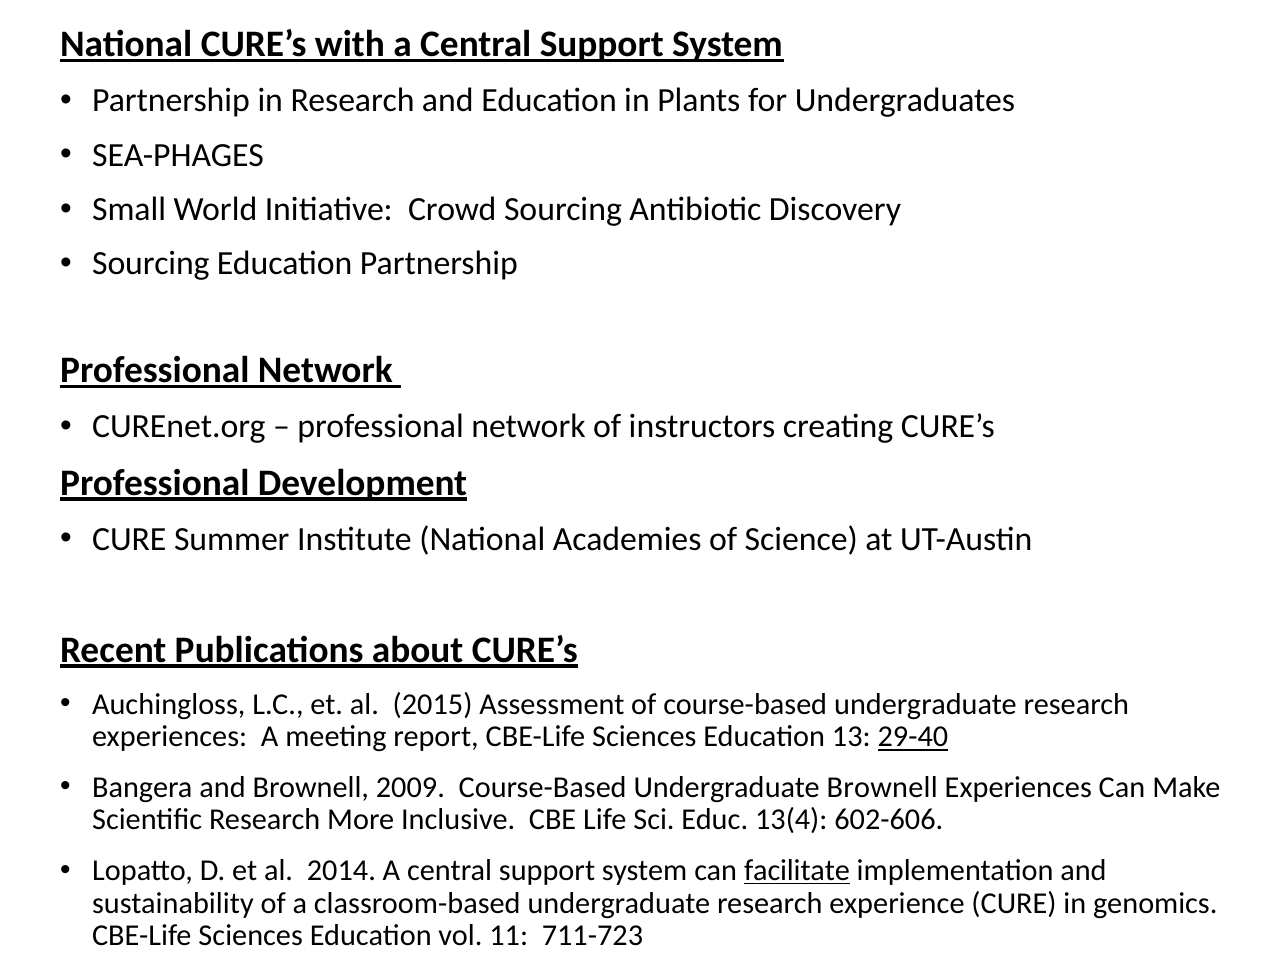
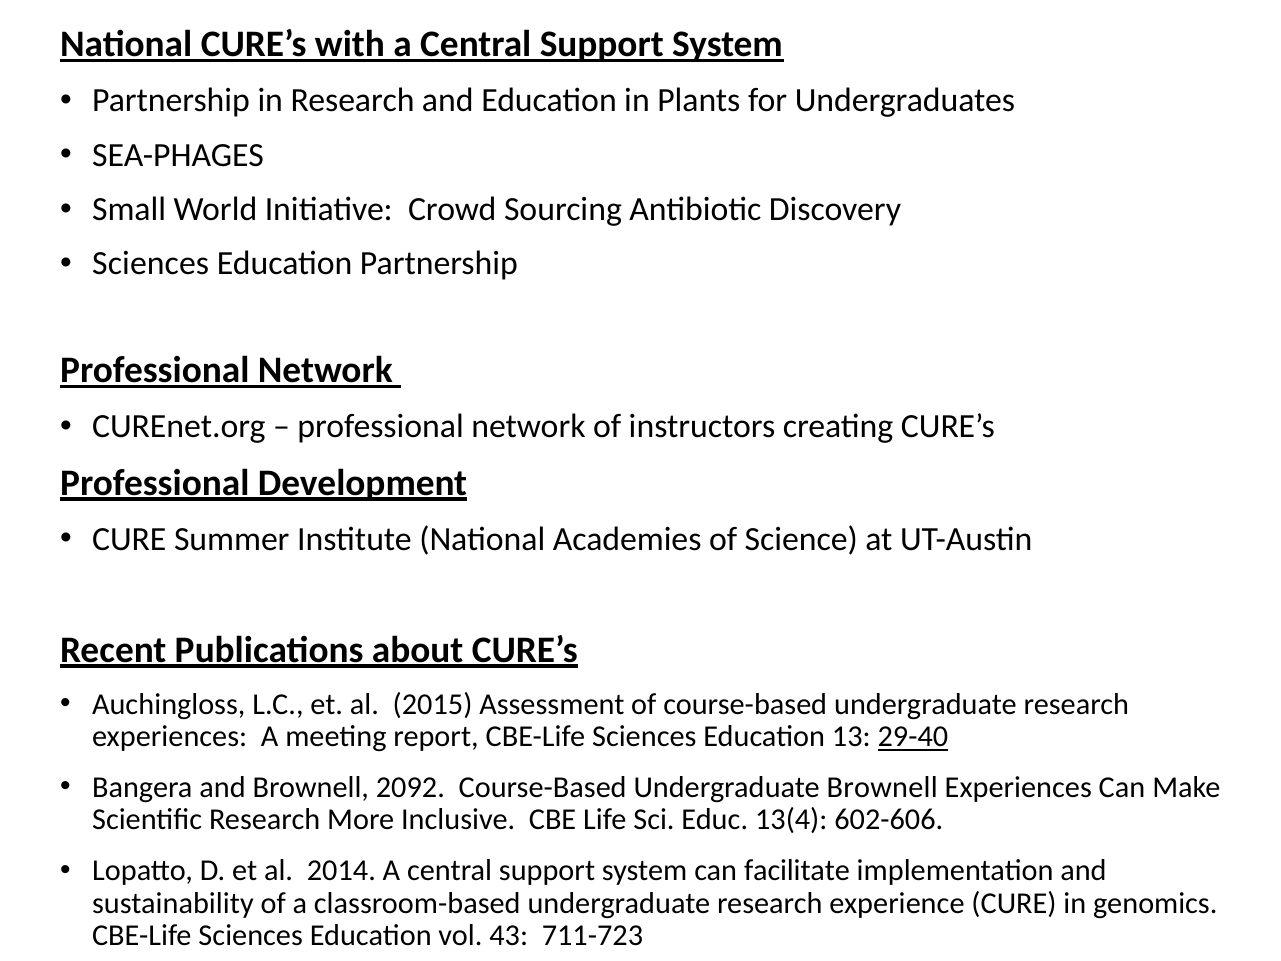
Sourcing: Sourcing -> Sciences (151, 264)
2009: 2009 -> 2092 (410, 787)
facilitate underline: present -> none (797, 870)
11: 11 -> 43 (509, 936)
